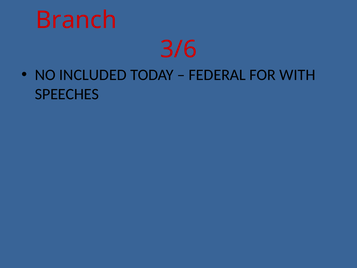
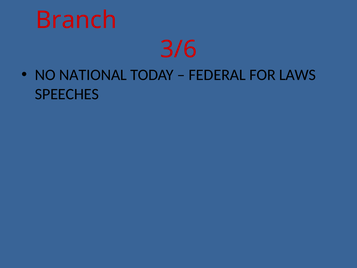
INCLUDED: INCLUDED -> NATIONAL (93, 75)
WITH: WITH -> LAWS (298, 75)
